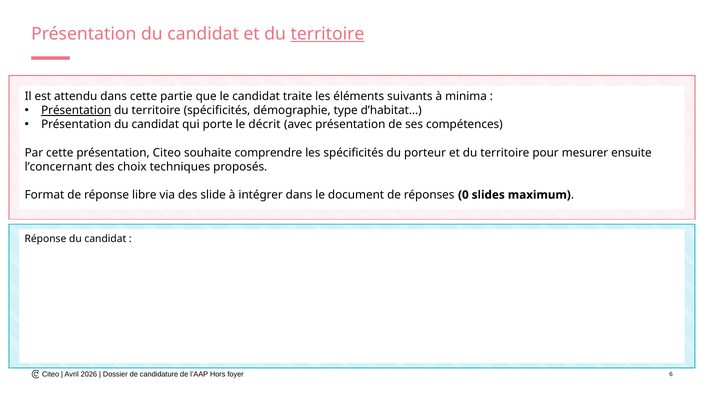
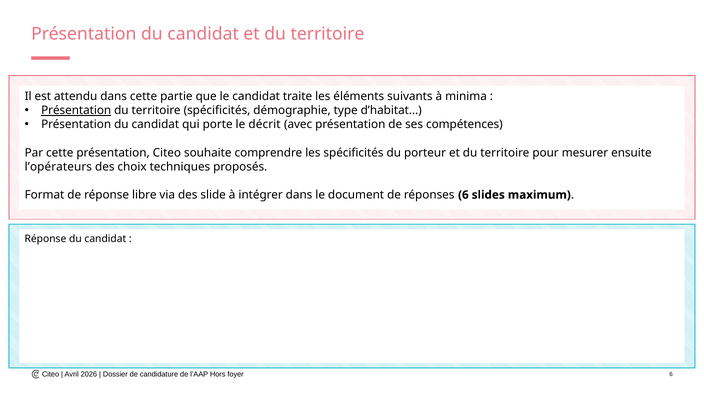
territoire underline: present -> none (327, 34)
l’concernant: l’concernant -> l’opérateurs (58, 167)
réponses 0: 0 -> 6 (463, 195)
